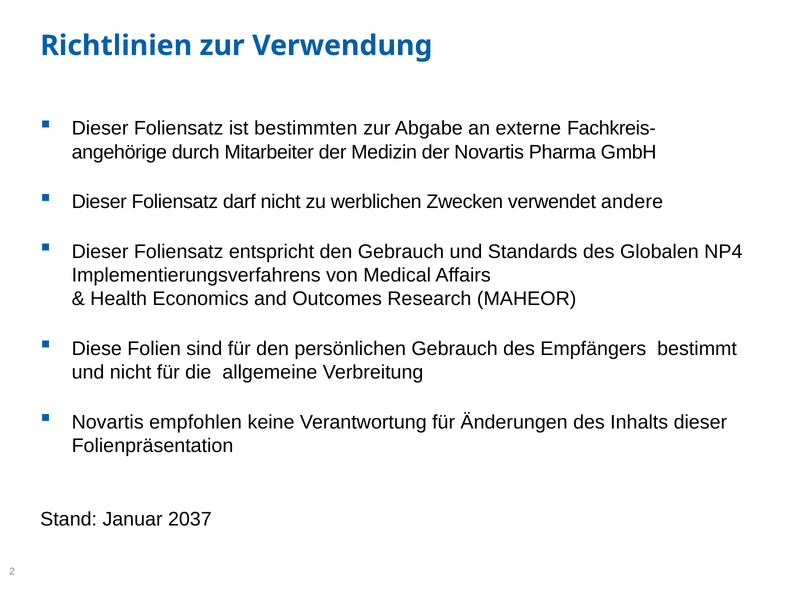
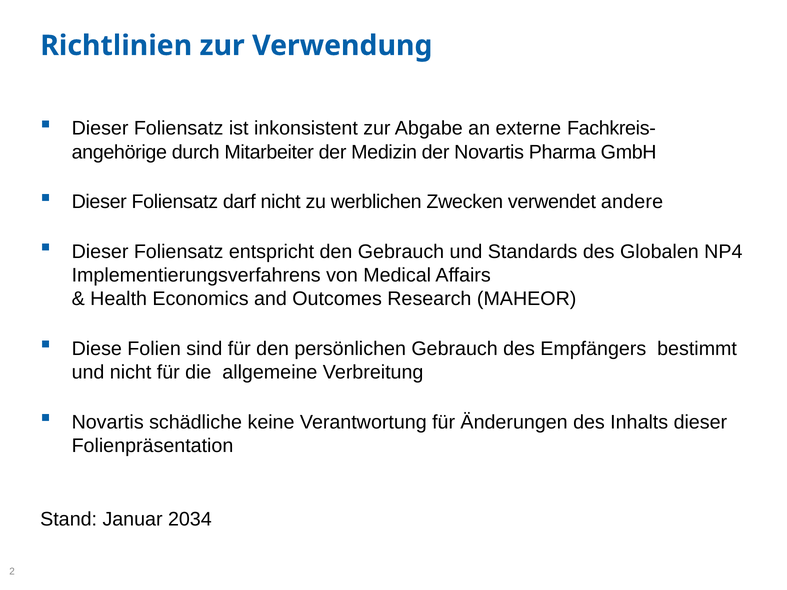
bestimmten: bestimmten -> inkonsistent (306, 129)
empfohlen: empfohlen -> schädliche (196, 422)
2037: 2037 -> 2034 (190, 519)
